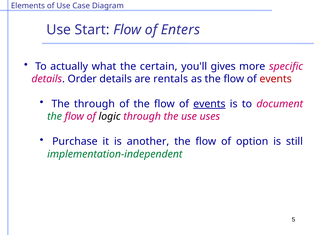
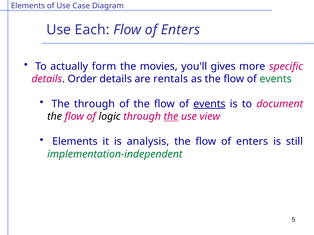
Start: Start -> Each (92, 30)
what: what -> form (104, 66)
certain: certain -> movies (159, 66)
events colour: red -> green (276, 79)
the colour: green -> black (55, 117)
the underline: none -> present (171, 117)
uses: uses -> view (210, 117)
Purchase: Purchase -> Elements (75, 142)
another: another -> analysis (148, 142)
the flow of option: option -> enters (252, 142)
